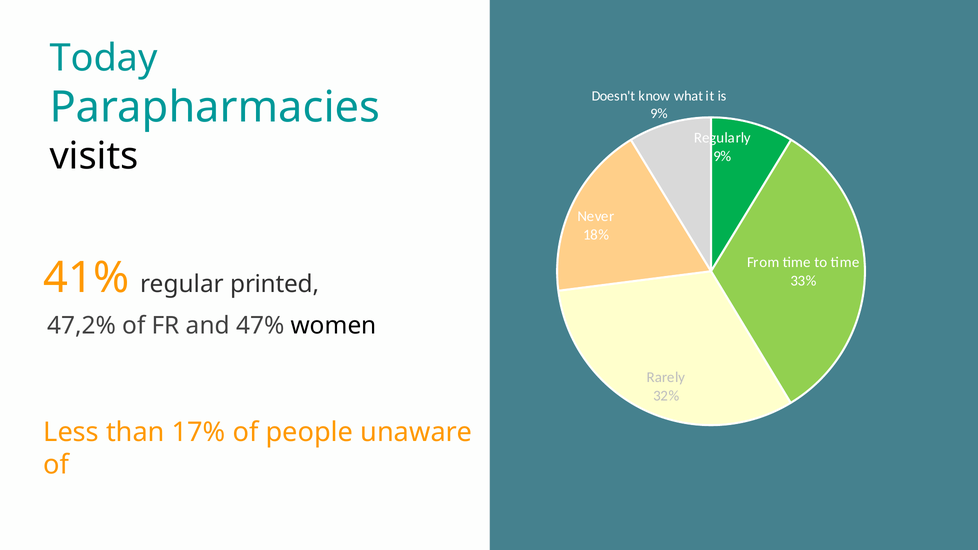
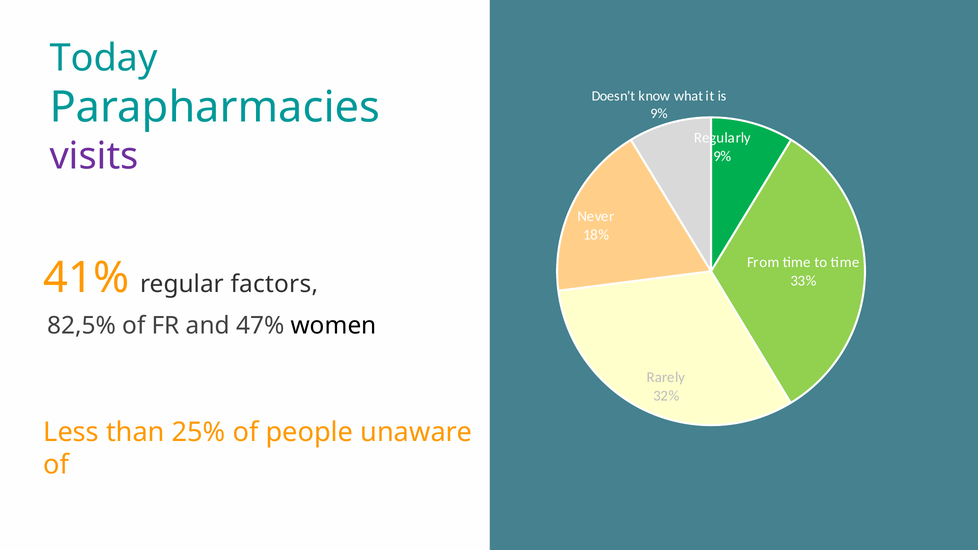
visits colour: black -> purple (94, 156)
printed: printed -> factors (275, 284)
47,2%: 47,2% -> 82,5% (82, 326)
17%: 17% -> 25% (199, 432)
